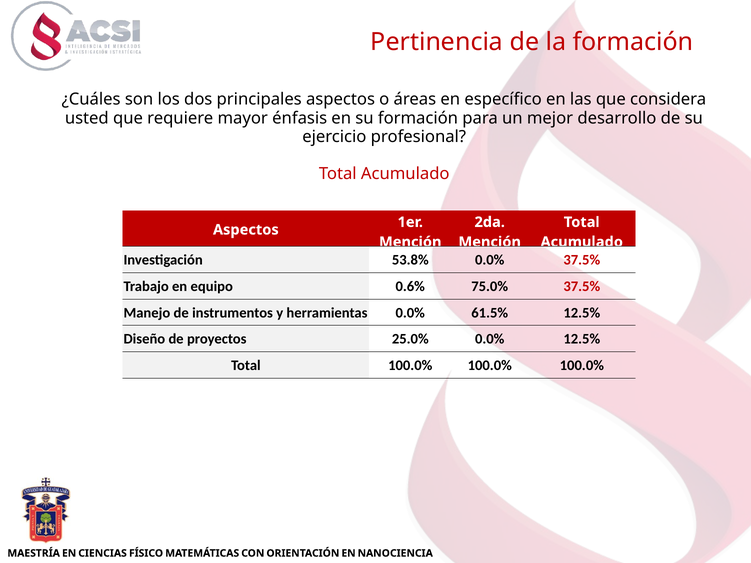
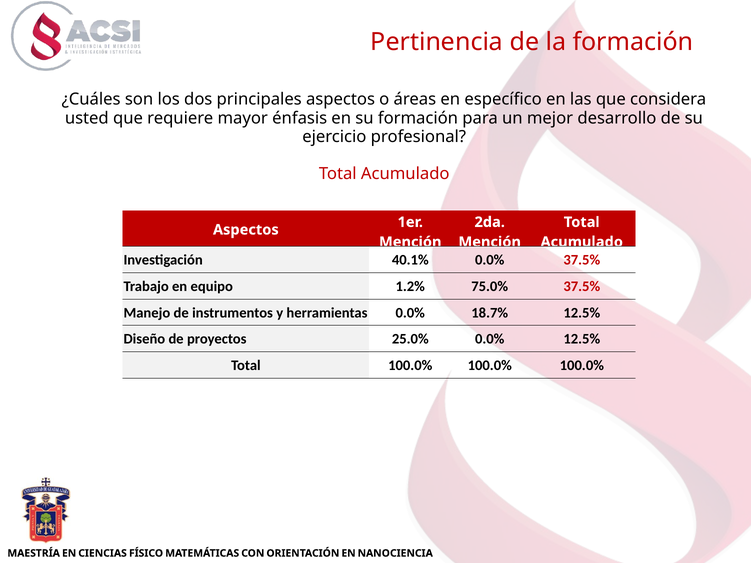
53.8%: 53.8% -> 40.1% (410, 260)
0.6%: 0.6% -> 1.2% (410, 287)
61.5%: 61.5% -> 18.7% (490, 313)
